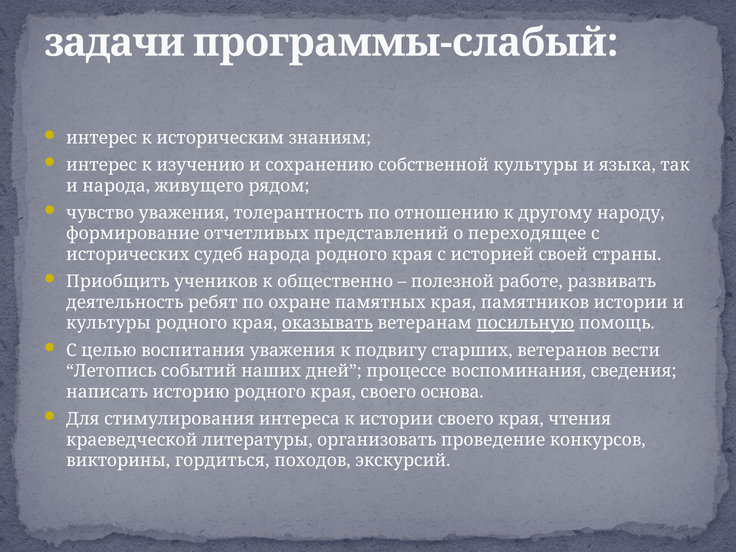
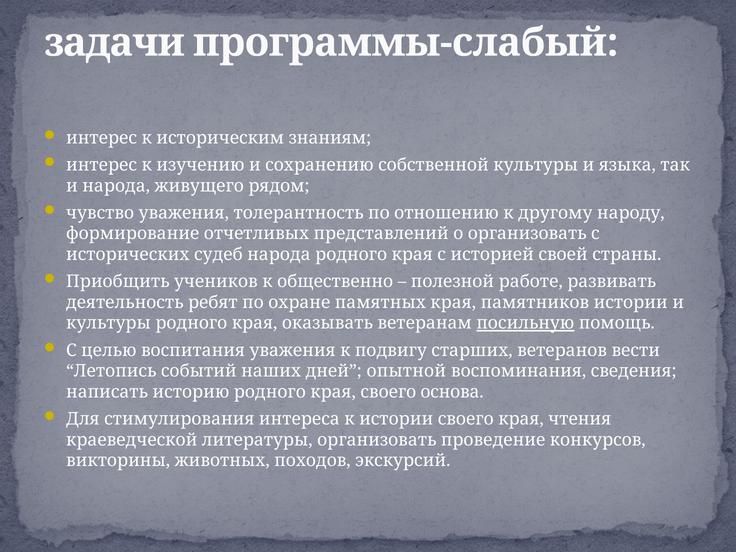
о переходящее: переходящее -> организовать (527, 234)
оказывать underline: present -> none (327, 323)
процессе: процессе -> опытной (406, 371)
гордиться: гордиться -> животных (222, 461)
